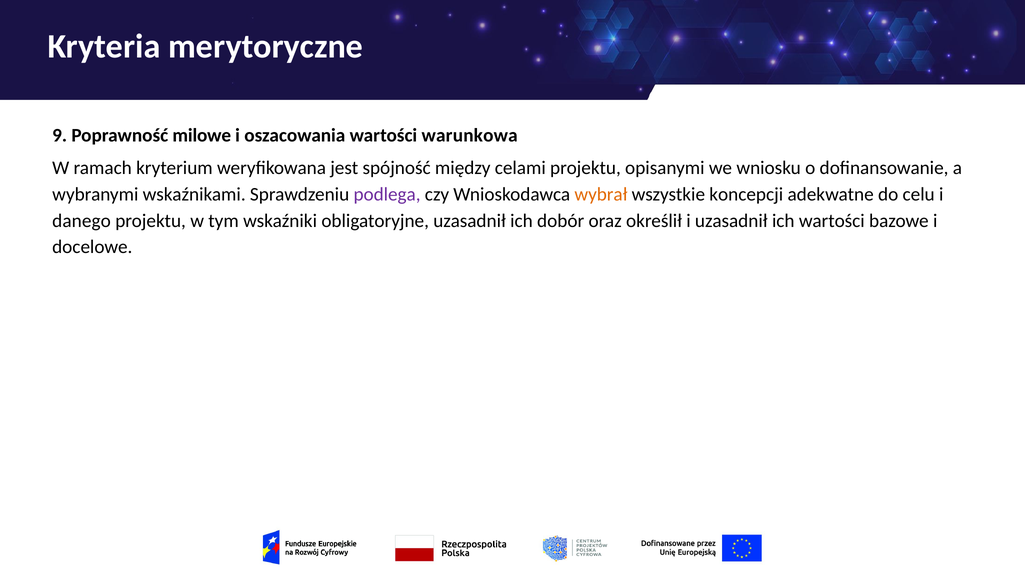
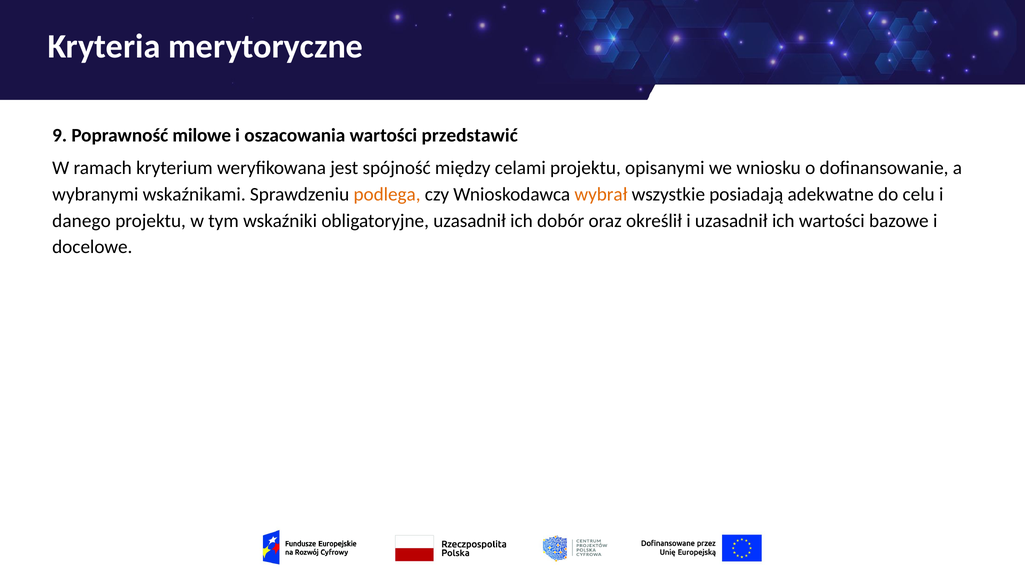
warunkowa: warunkowa -> przedstawić (470, 135)
podlega colour: purple -> orange (387, 194)
koncepcji: koncepcji -> posiadają (746, 194)
